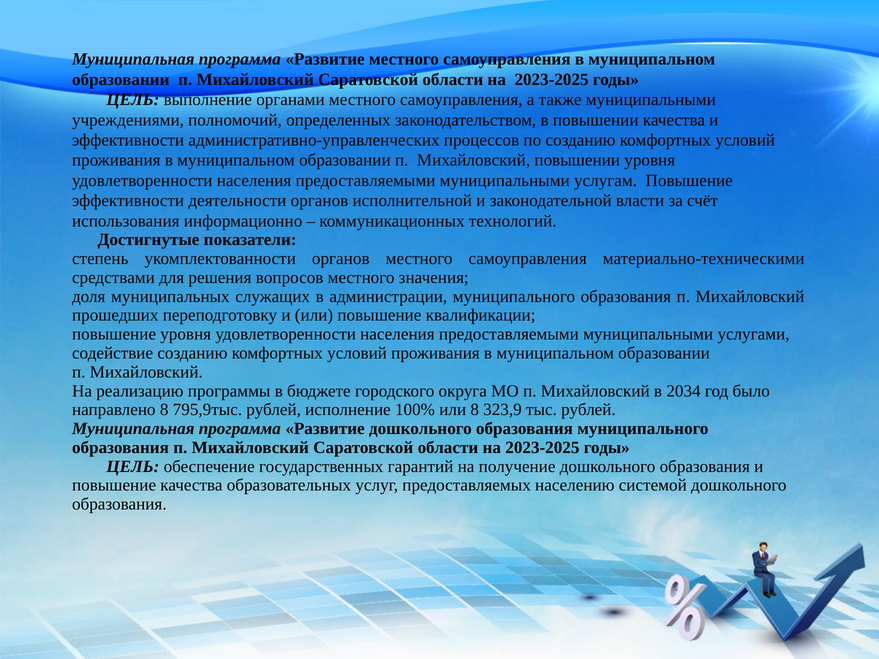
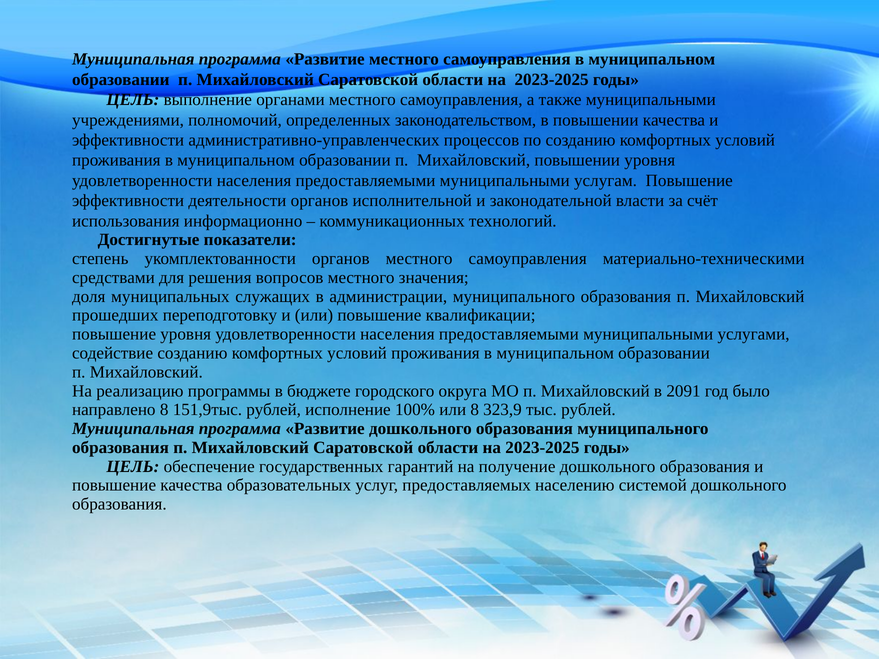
2034: 2034 -> 2091 (684, 391)
795,9тыс: 795,9тыс -> 151,9тыс (207, 410)
